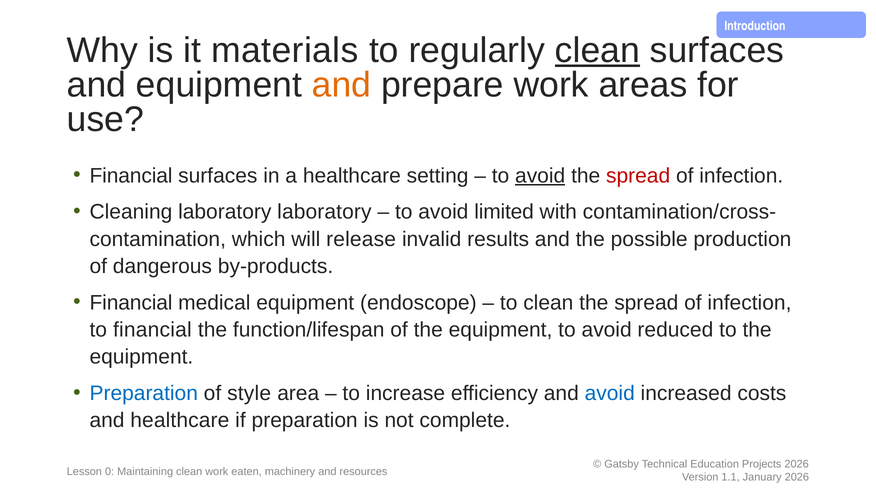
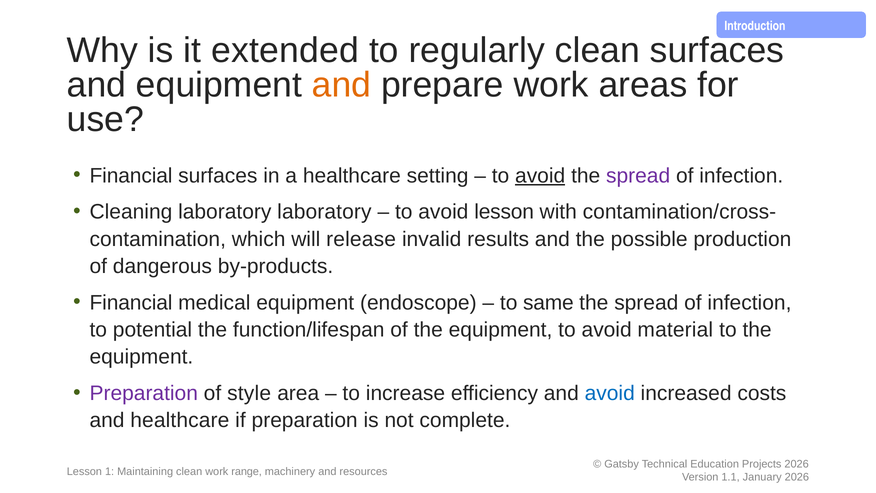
materials: materials -> extended (285, 50)
clean underline: present -> none (597, 50)
spread colour: red -> purple (638, 176)
avoid limited: limited -> lesson (504, 212)
to clean: clean -> same (548, 302)
to financial: financial -> potential (152, 330)
reduced: reduced -> material (675, 330)
Preparation colour: blue -> purple (144, 393)
0: 0 -> 1 (110, 471)
eaten: eaten -> range (247, 471)
